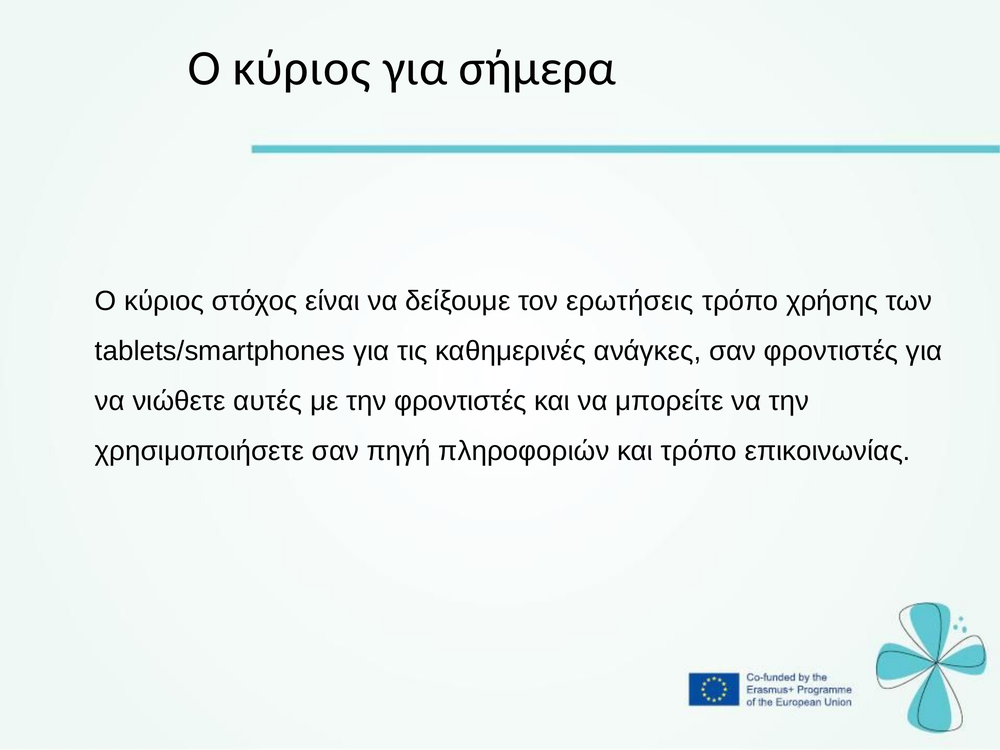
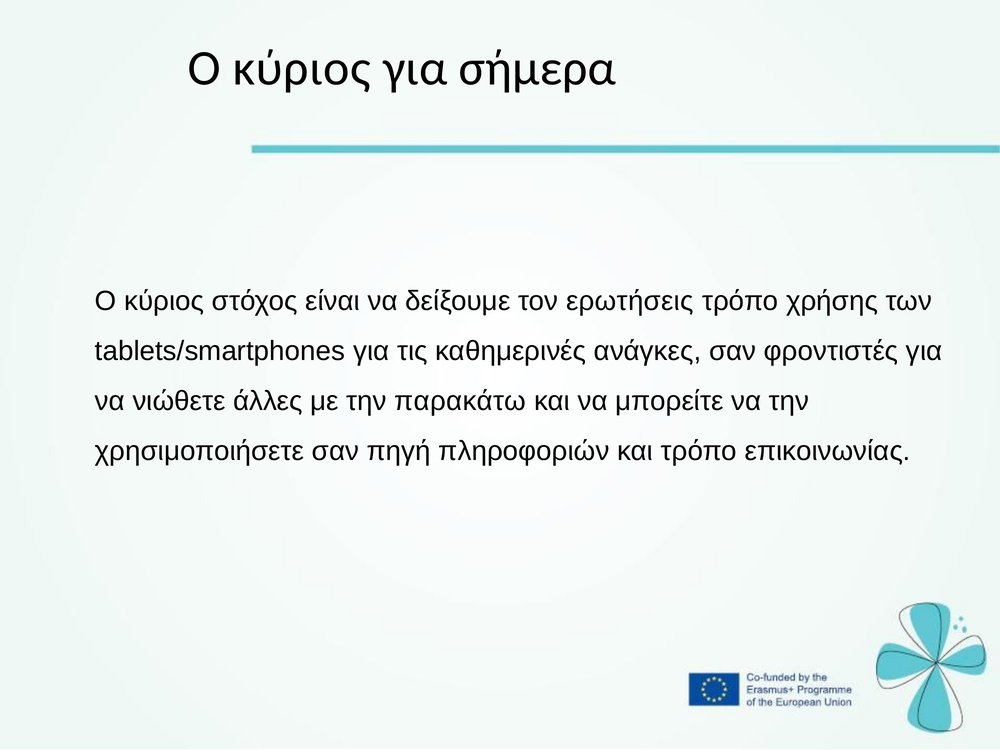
αυτές: αυτές -> άλλες (268, 401)
την φροντιστές: φροντιστές -> παρακάτω (460, 401)
